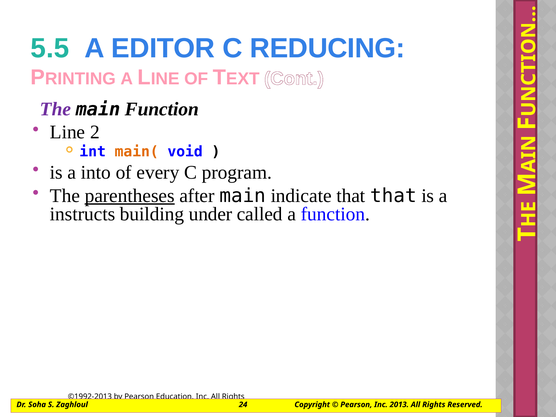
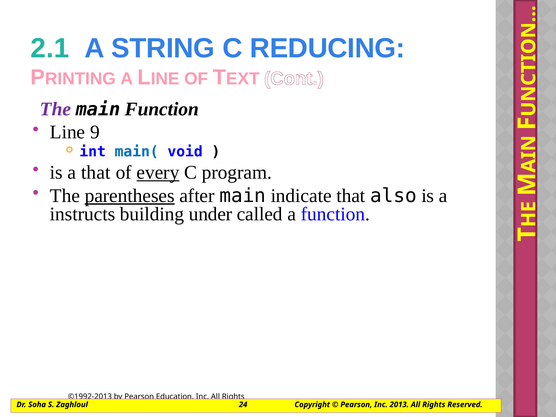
5.5: 5.5 -> 2.1 (50, 48)
EDITOR: EDITOR -> STRING (163, 48)
2: 2 -> 9 (95, 132)
main( colour: orange -> blue (137, 152)
a into: into -> that (96, 172)
every underline: none -> present (158, 172)
that that: that -> also (393, 196)
